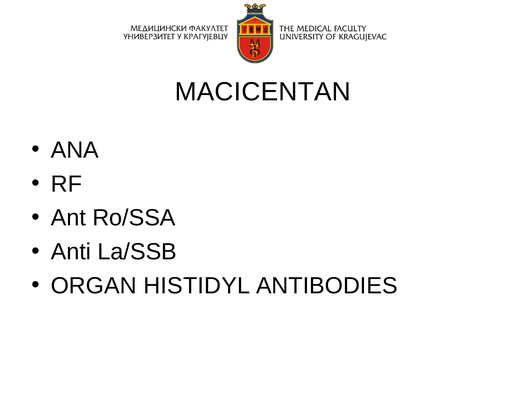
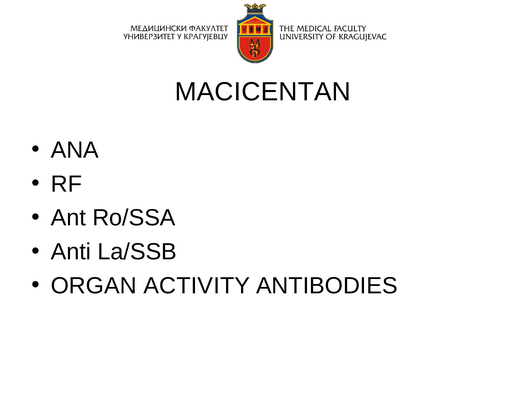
HISTIDYL: HISTIDYL -> ACTIVITY (197, 285)
